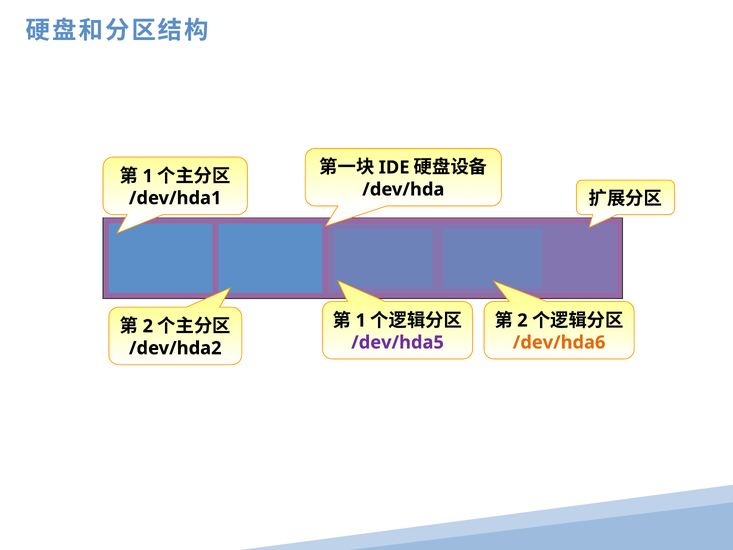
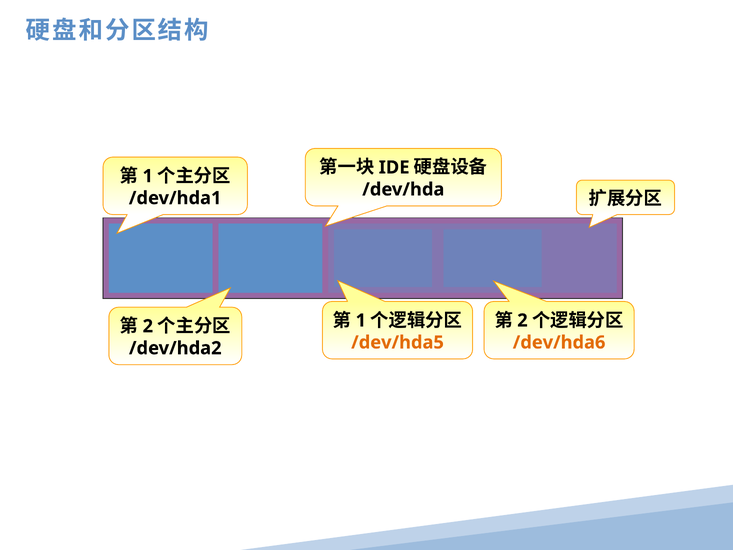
/dev/hda5 colour: purple -> orange (398, 342)
